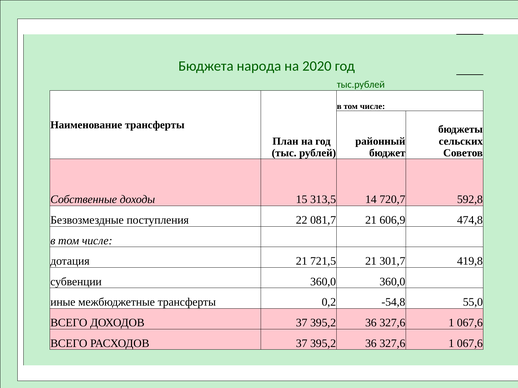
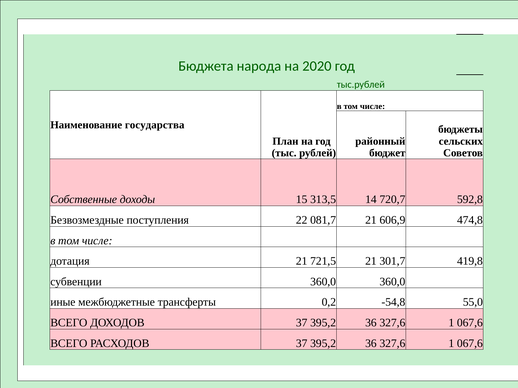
Наименование трансферты: трансферты -> государства (155, 125)
